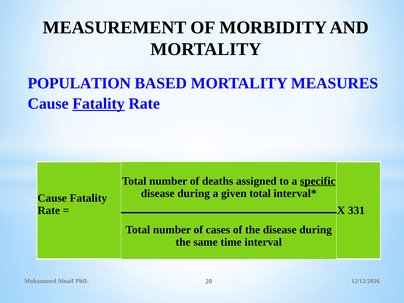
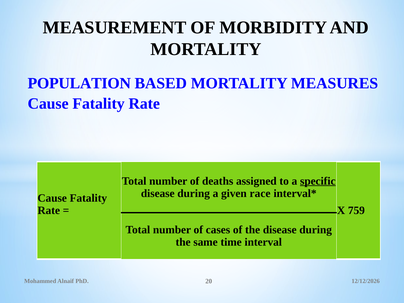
Fatality underline: present -> none (99, 104)
given total: total -> race (260, 193)
331: 331 -> 759 (356, 211)
